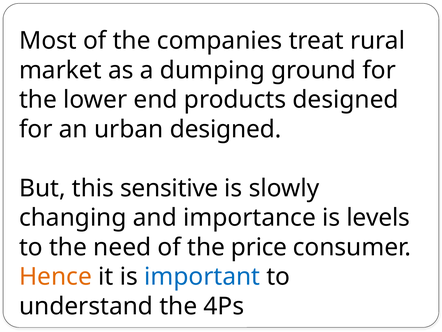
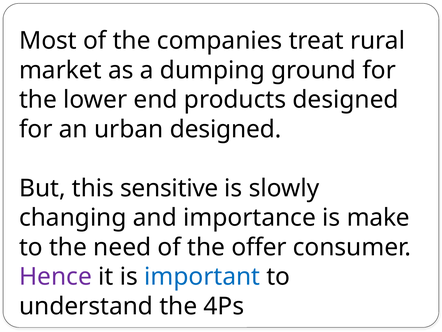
levels: levels -> make (378, 217)
price: price -> offer (259, 247)
Hence colour: orange -> purple (55, 276)
